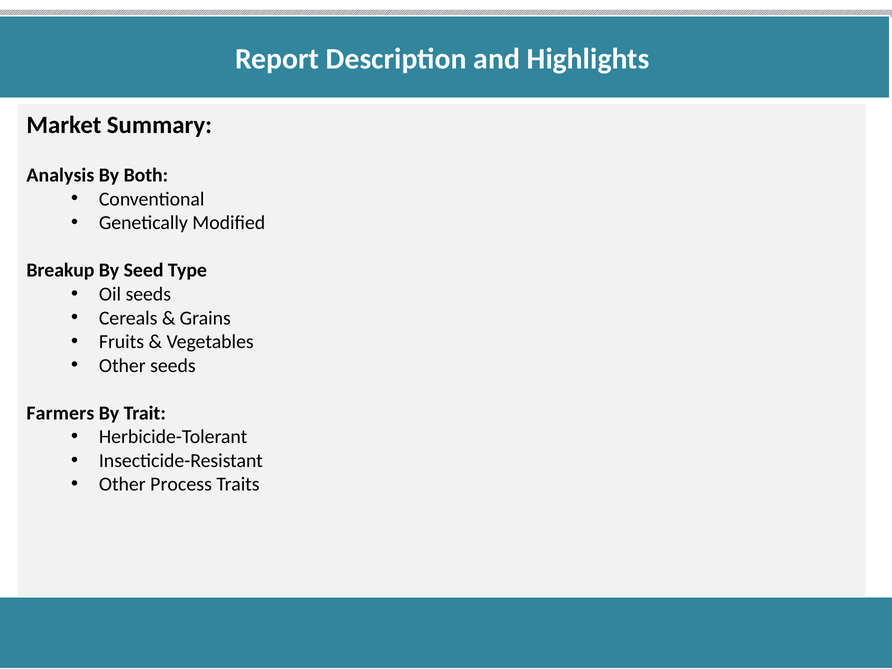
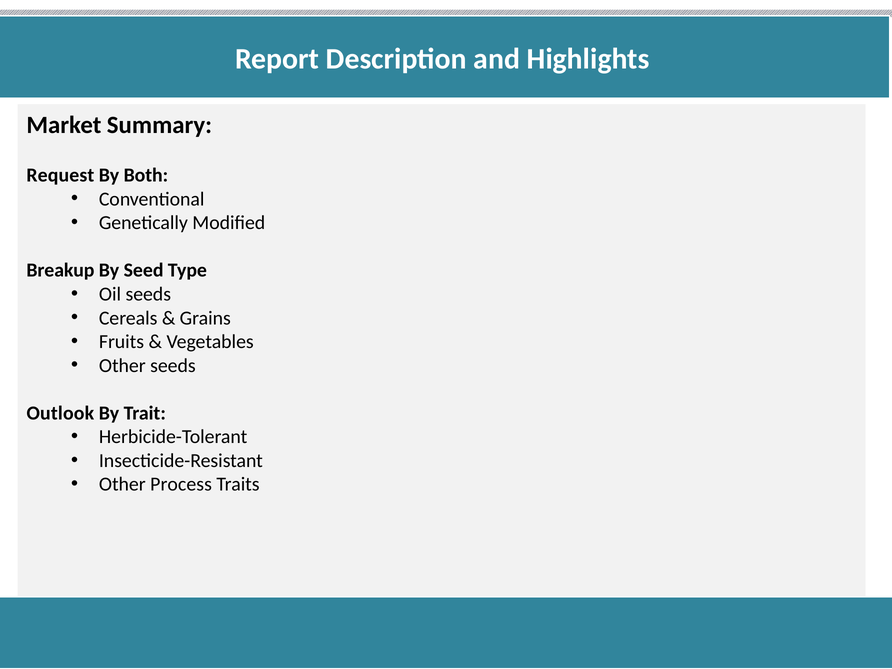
Analysis: Analysis -> Request (60, 175)
Farmers: Farmers -> Outlook (60, 413)
